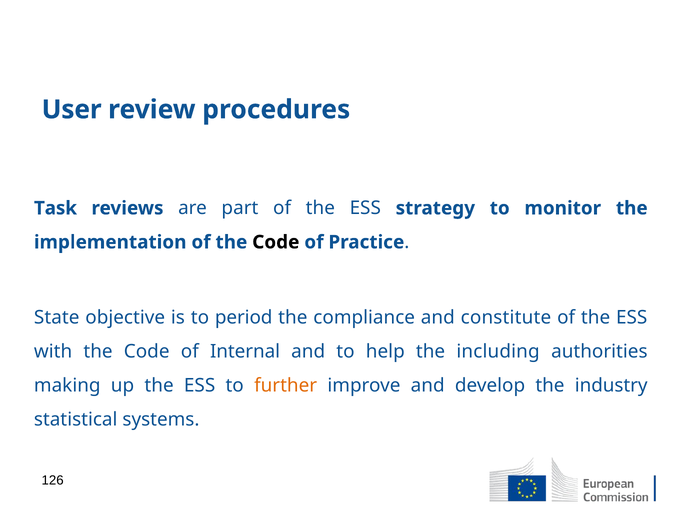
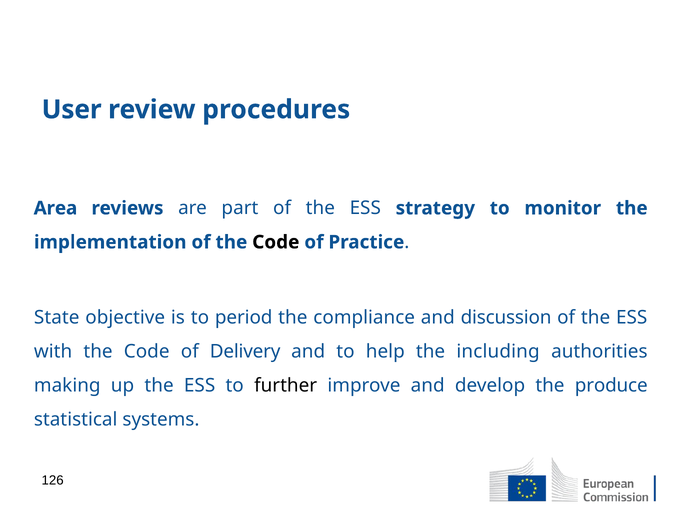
Task: Task -> Area (55, 208)
constitute: constitute -> discussion (506, 318)
Internal: Internal -> Delivery (245, 352)
further colour: orange -> black (286, 386)
industry: industry -> produce (611, 386)
